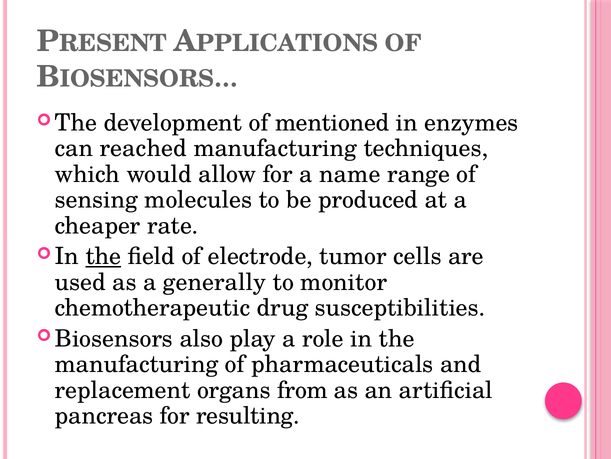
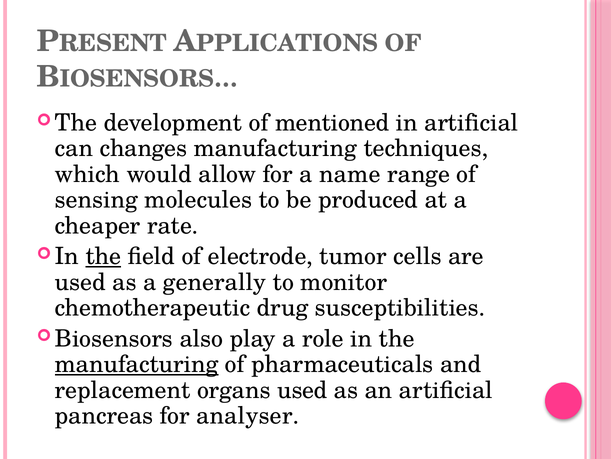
in enzymes: enzymes -> artificial (471, 123)
reached: reached -> changes (143, 148)
manufacturing underline: none -> present (137, 364)
organs from: from -> used (302, 390)
resulting: resulting -> analyser (248, 415)
